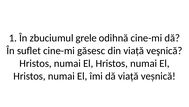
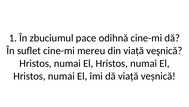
grele: grele -> pace (86, 38)
găsesc: găsesc -> mereu (91, 50)
